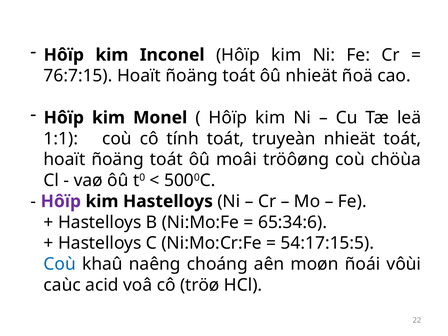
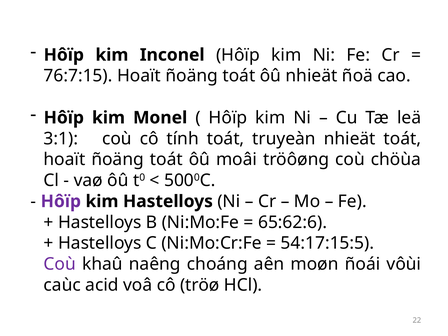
1:1: 1:1 -> 3:1 (61, 139)
65:34:6: 65:34:6 -> 65:62:6 (293, 222)
Coù colour: blue -> purple (60, 264)
